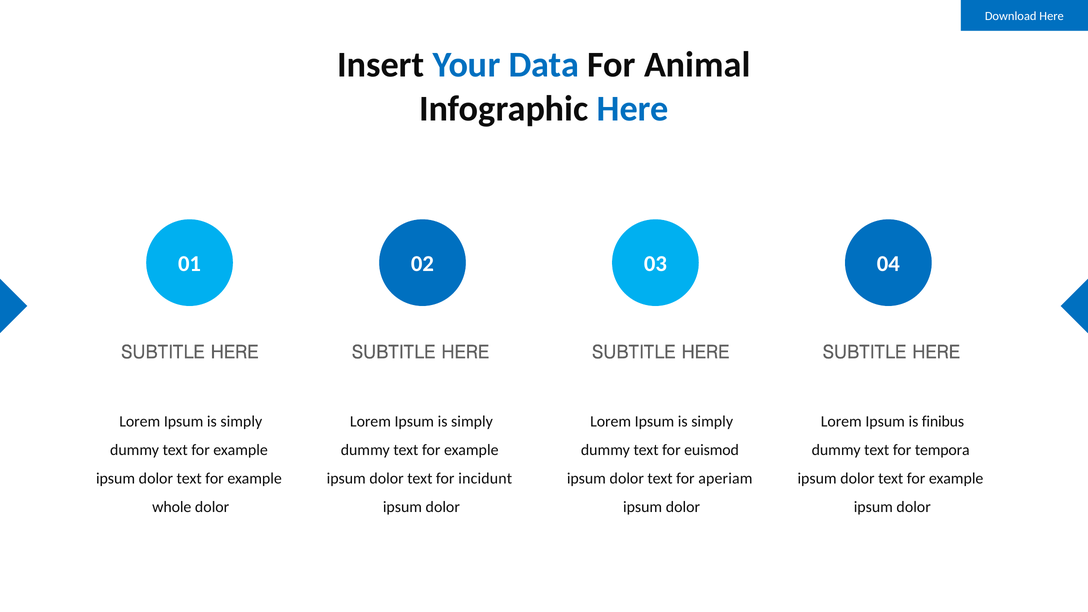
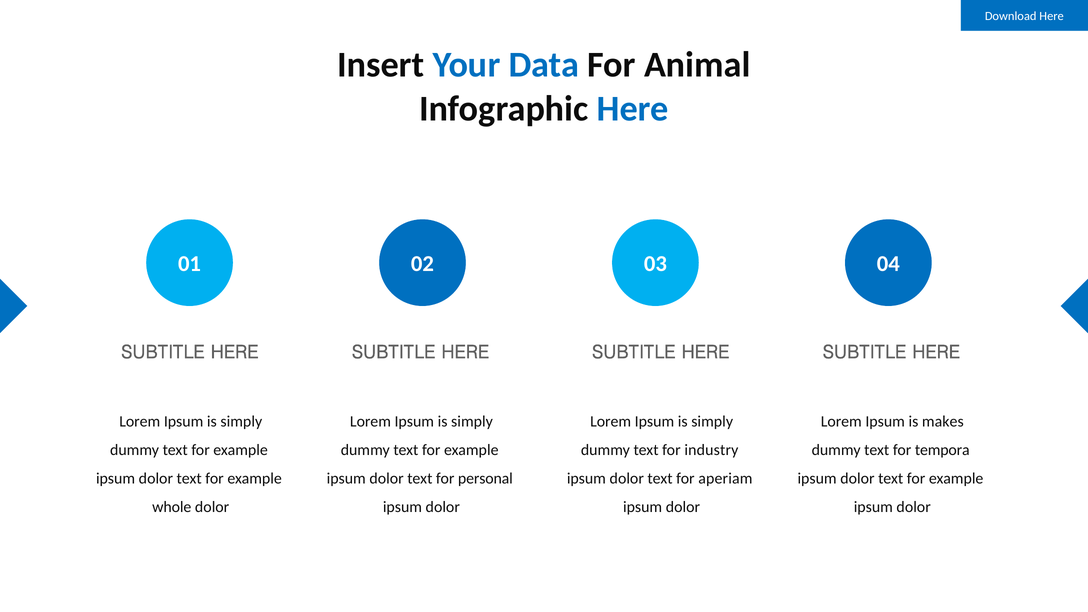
finibus: finibus -> makes (943, 421)
euismod: euismod -> industry (711, 450)
incidunt: incidunt -> personal (485, 479)
